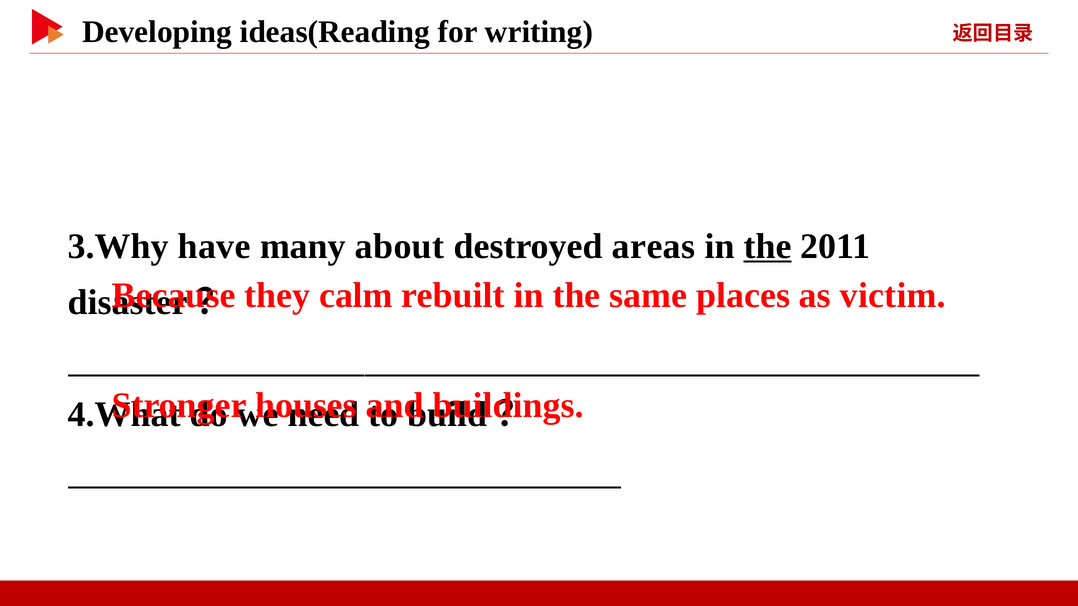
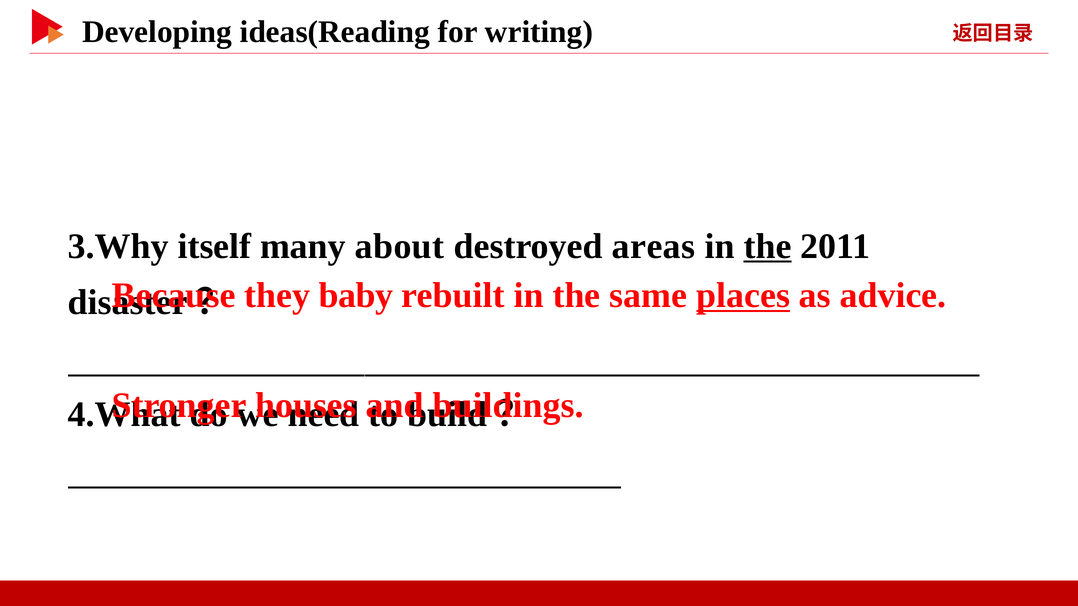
have: have -> itself (214, 246)
calm: calm -> baby (356, 296)
places underline: none -> present (743, 296)
victim: victim -> advice (893, 296)
